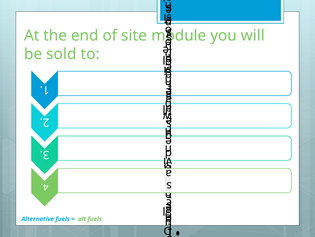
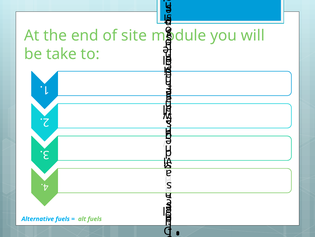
sold: sold -> take (62, 54)
